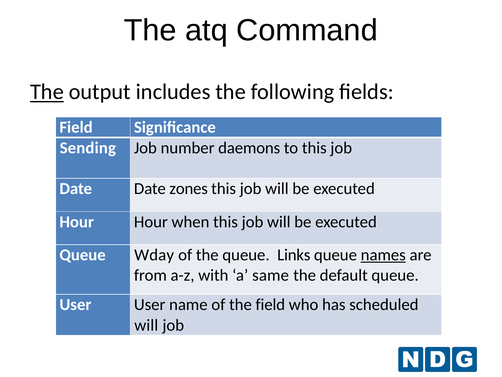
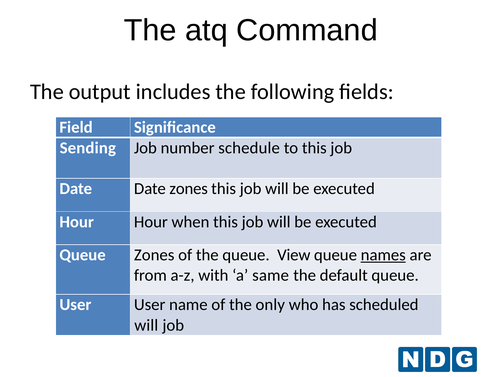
The underline: present -> none (47, 92)
daemons: daemons -> schedule (249, 148)
Queue Wday: Wday -> Zones (154, 255)
Links: Links -> View (294, 255)
the field: field -> only (270, 304)
